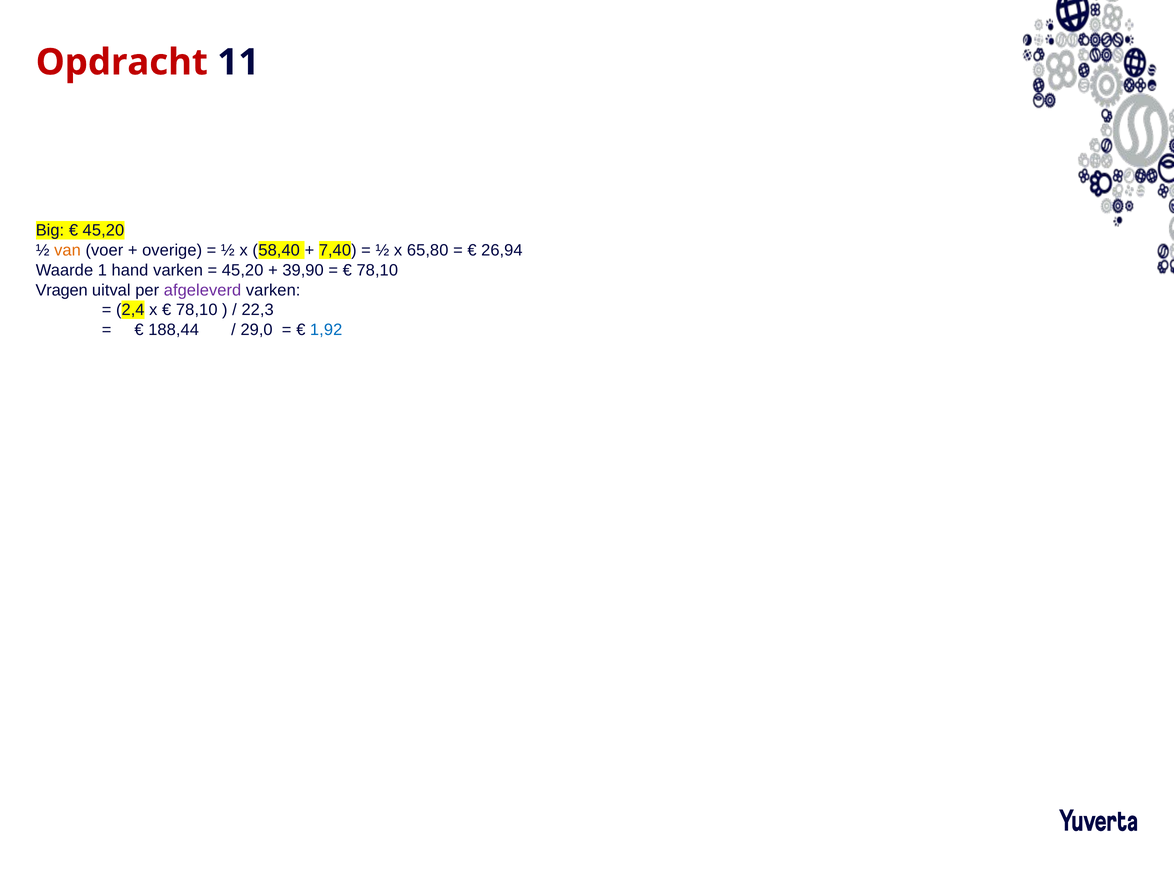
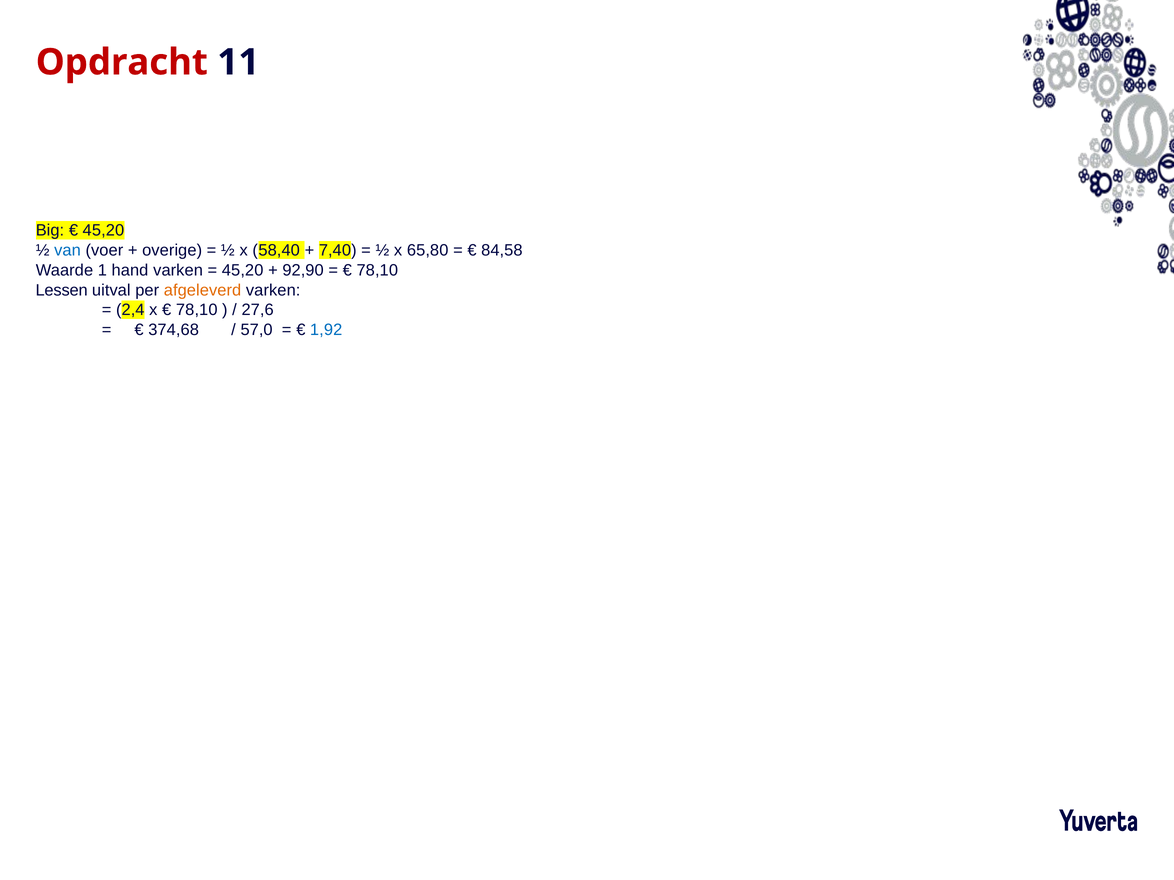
van colour: orange -> blue (67, 250)
26,94: 26,94 -> 84,58 (502, 250)
39,90: 39,90 -> 92,90 (303, 270)
Vragen: Vragen -> Lessen (62, 290)
afgeleverd colour: purple -> orange (203, 290)
22,3: 22,3 -> 27,6 (258, 310)
188,44: 188,44 -> 374,68 (174, 330)
29,0: 29,0 -> 57,0 (257, 330)
